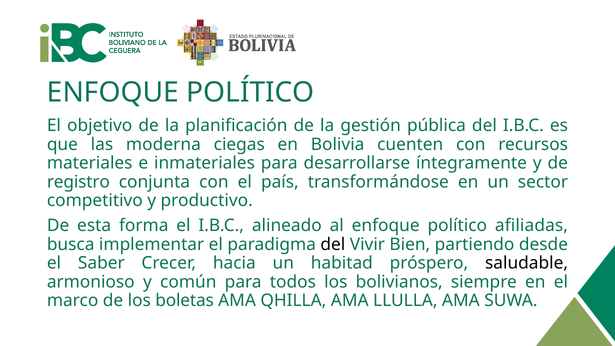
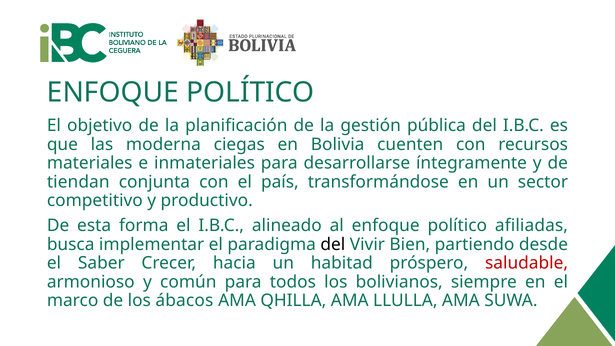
registro: registro -> tiendan (78, 182)
saludable colour: black -> red (527, 263)
boletas: boletas -> ábacos (184, 300)
